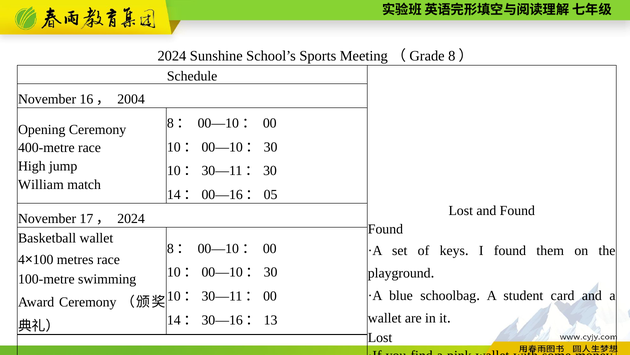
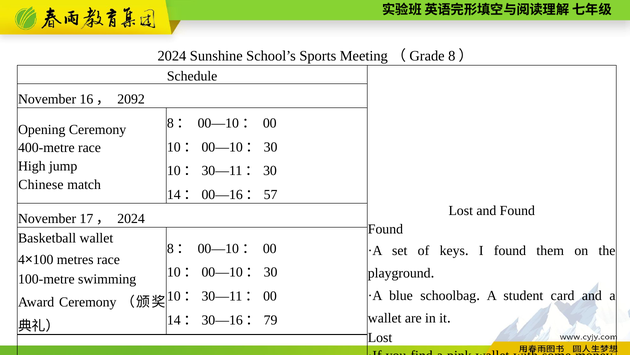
2004: 2004 -> 2092 (131, 99)
William: William -> Chinese (41, 184)
05: 05 -> 57 (271, 195)
13: 13 -> 79 (271, 320)
